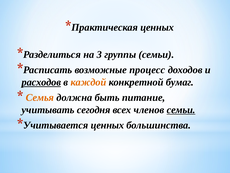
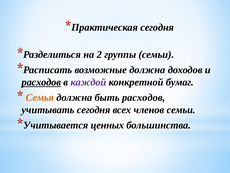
ценных: ценных -> сегодня (157, 27)
3: 3 -> 2 (99, 54)
возможные процесс: процесс -> должна (147, 70)
каждой colour: orange -> purple (88, 82)
быть питание: питание -> расходов (144, 97)
семьи underline: present -> none (181, 110)
